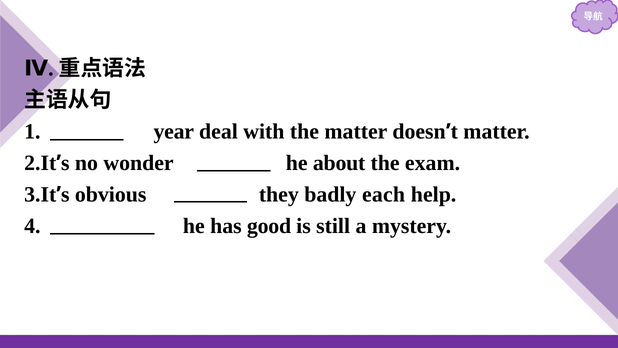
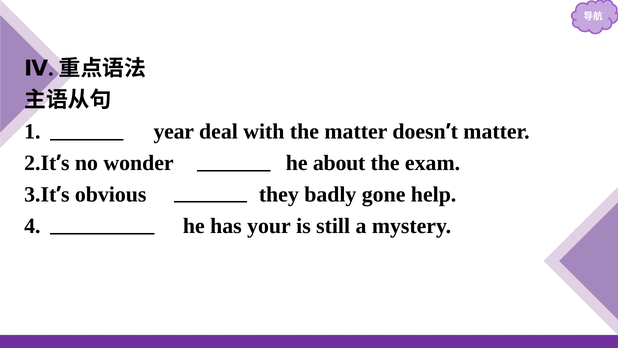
each: each -> gone (384, 194)
good: good -> your (269, 226)
